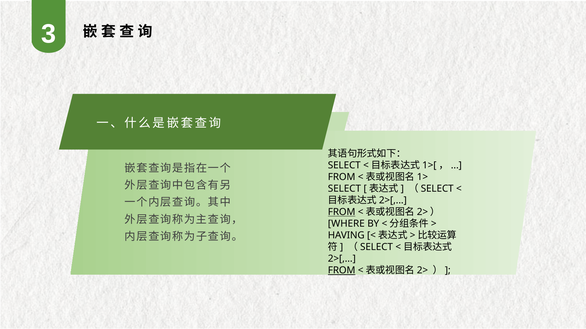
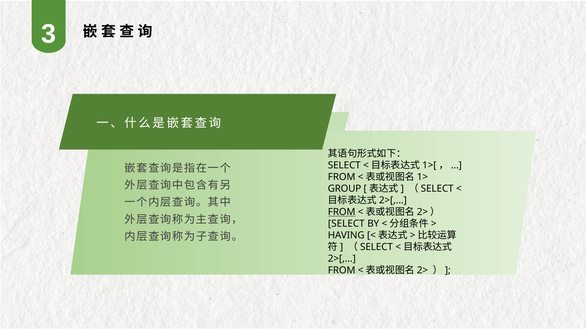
SELECT: SELECT -> GROUP (344, 189)
WHERE: WHERE -> SELECT (346, 224)
FROM underline: present -> none (342, 271)
